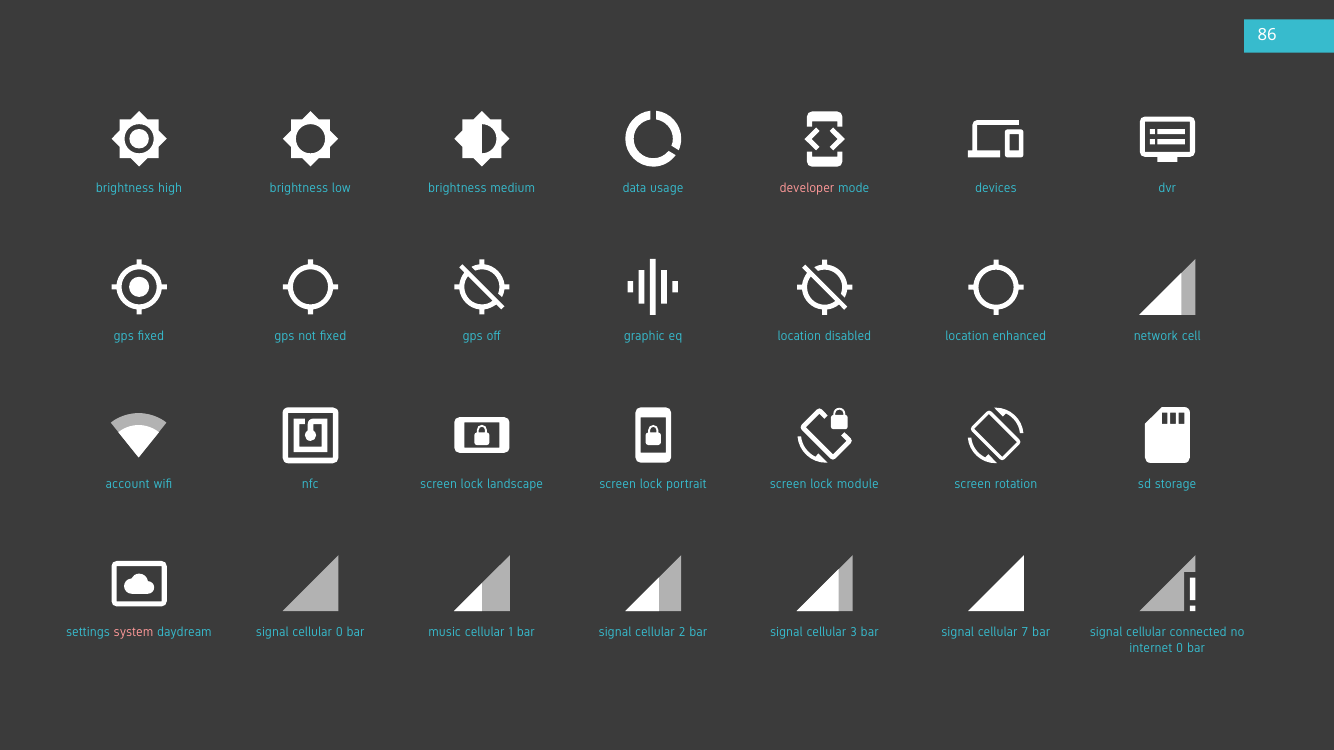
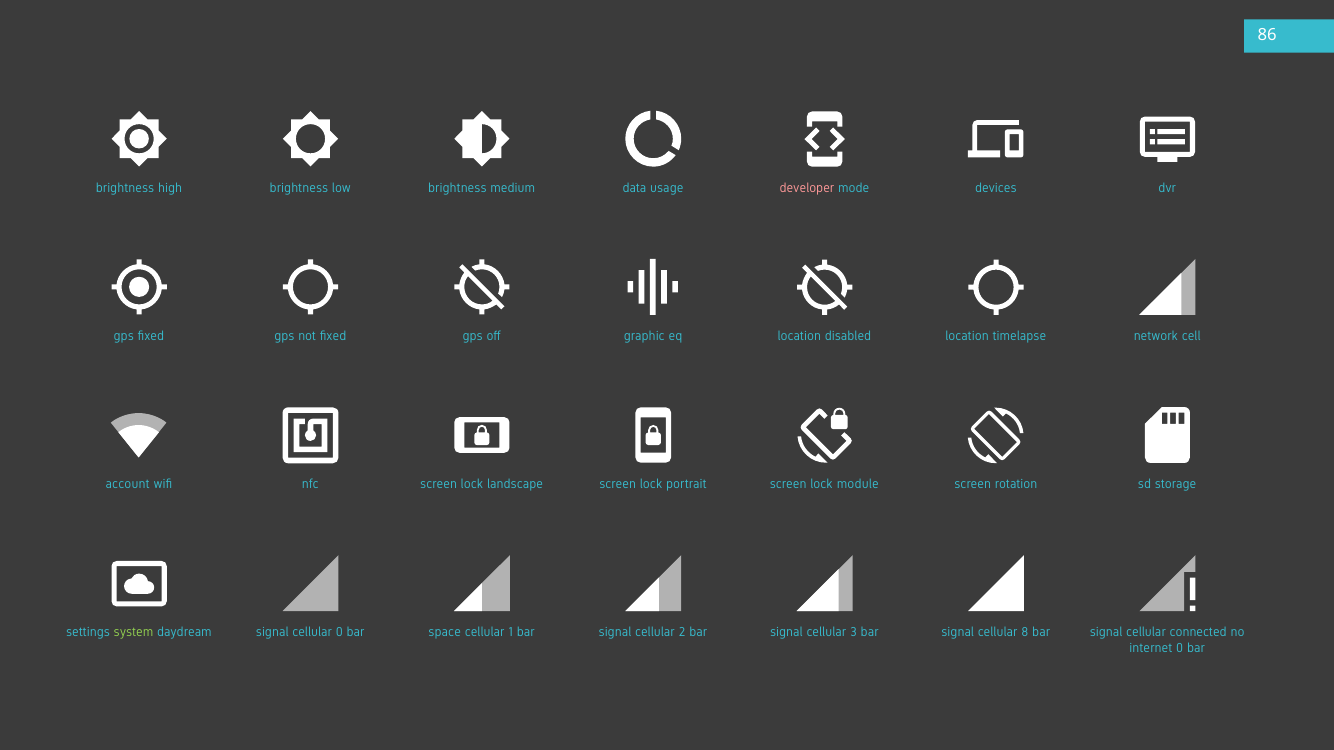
enhanced: enhanced -> timelapse (1019, 336)
system colour: pink -> light green (134, 633)
music: music -> space (445, 633)
7: 7 -> 8 (1025, 633)
